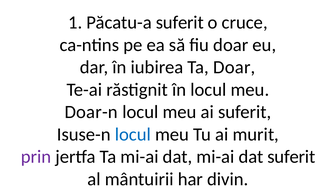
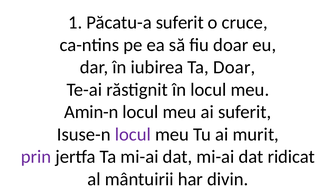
Doar-n: Doar-n -> Amin-n (91, 112)
locul colour: blue -> purple (133, 134)
dat suferit: suferit -> ridicat (291, 157)
